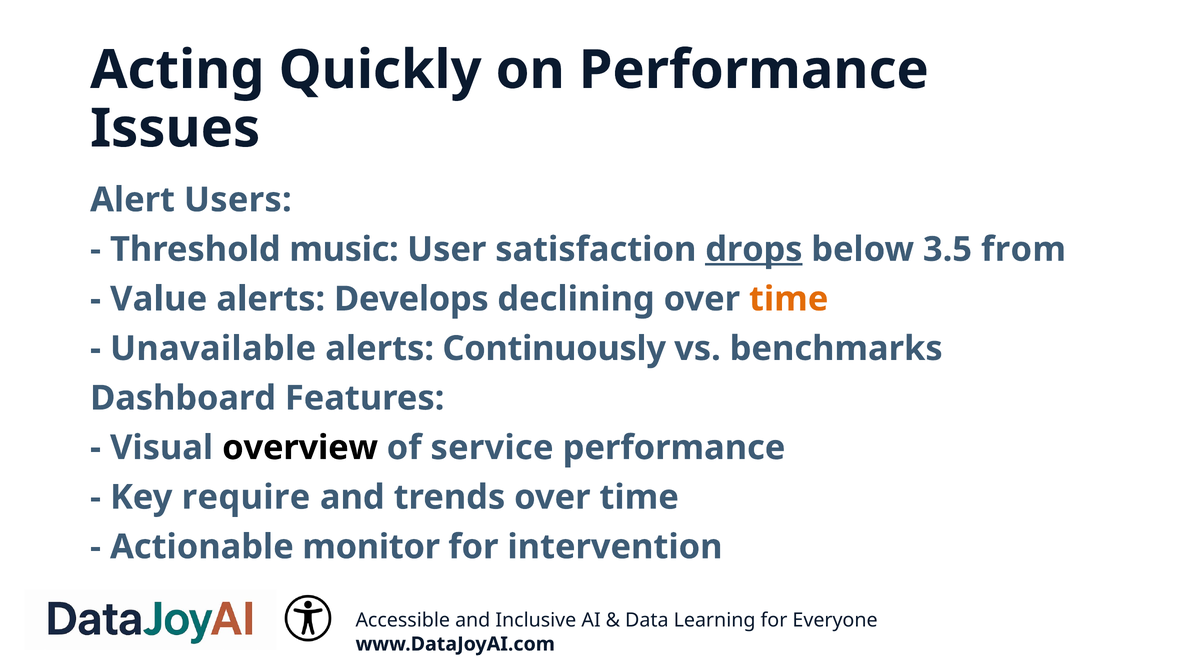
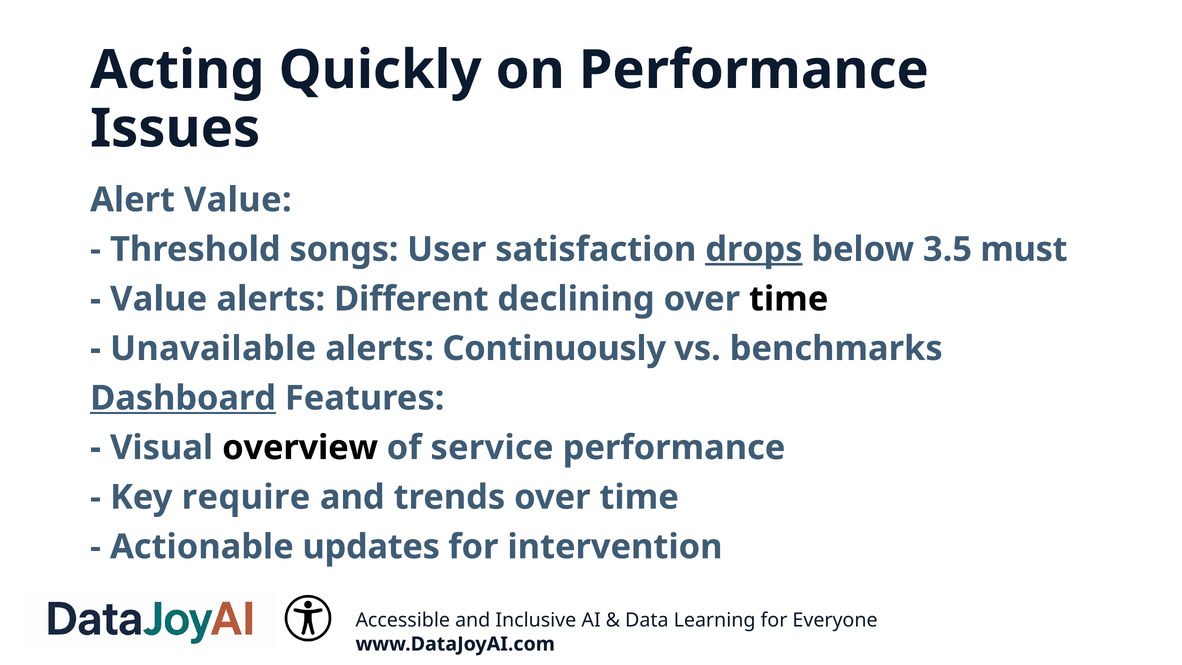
Alert Users: Users -> Value (238, 200)
music: music -> songs (344, 249)
from: from -> must (1024, 249)
Develops: Develops -> Different (411, 299)
time colour: orange -> black (789, 299)
Dashboard underline: none -> present (183, 398)
monitor: monitor -> updates (371, 547)
